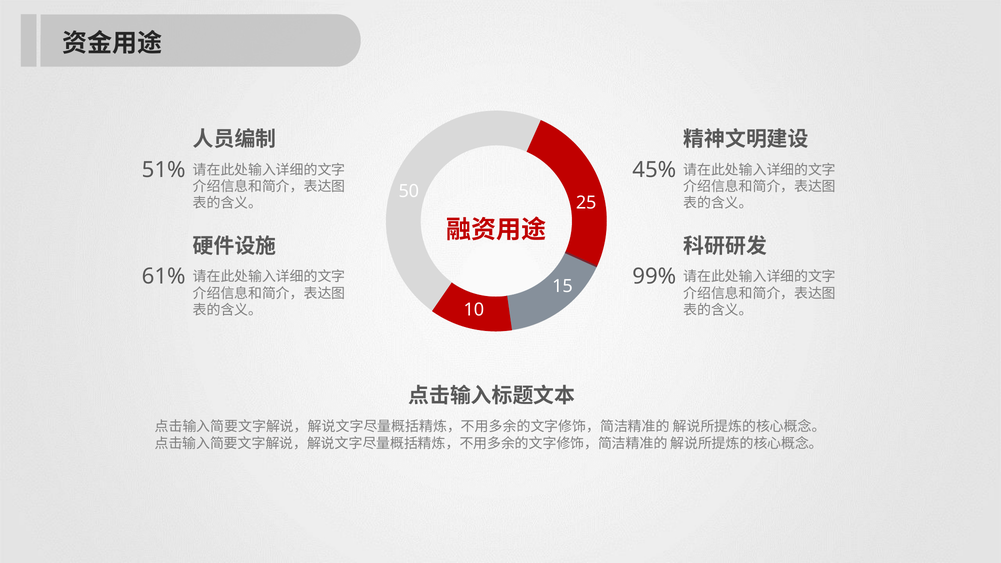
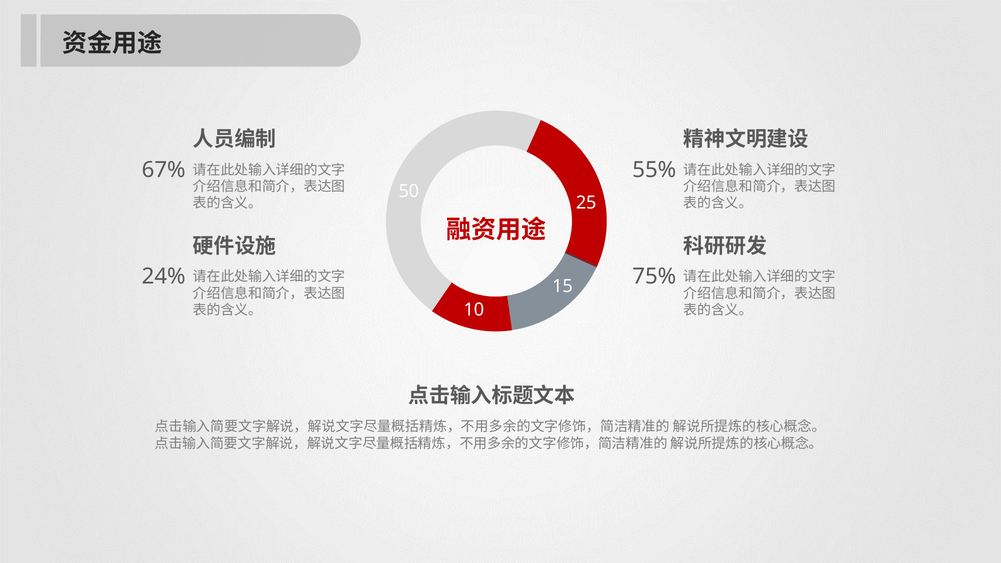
51%: 51% -> 67% (164, 170)
45%: 45% -> 55% (654, 170)
61%: 61% -> 24% (164, 277)
99%: 99% -> 75% (654, 277)
